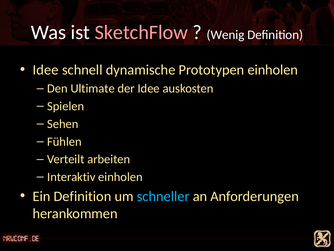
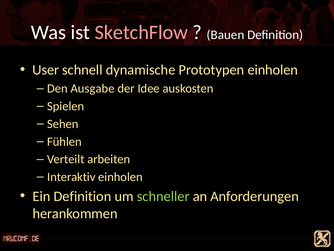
Wenig: Wenig -> Bauen (226, 35)
Idee: Idee -> User (46, 70)
Ultimate: Ultimate -> Ausgabe (93, 88)
schneller colour: light blue -> light green (163, 196)
